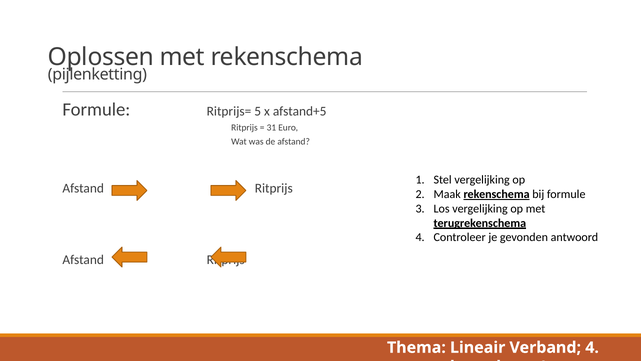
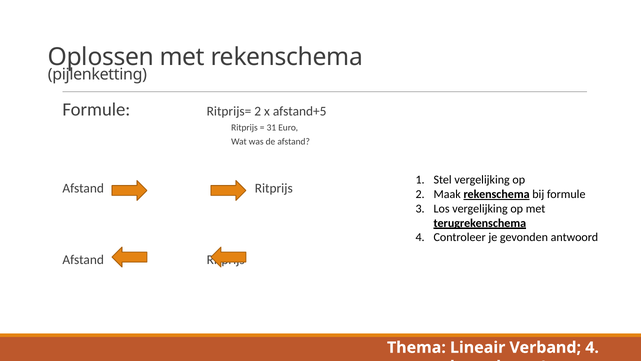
Ritprijs= 5: 5 -> 2 (258, 111)
